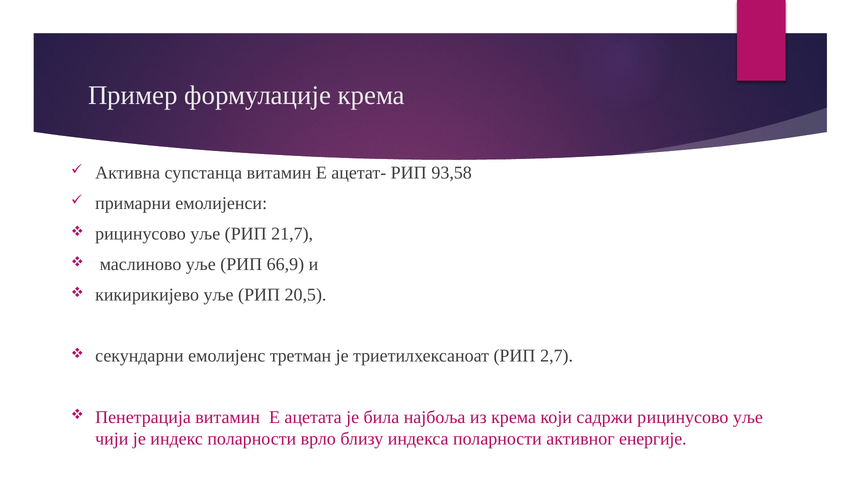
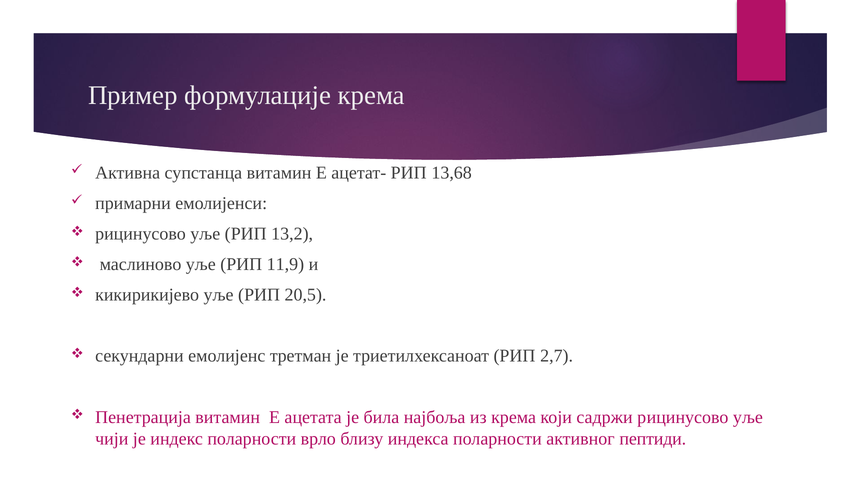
93,58: 93,58 -> 13,68 (452, 173)
21,7: 21,7 -> 13,2 (292, 234)
66,9: 66,9 -> 11,9 (285, 265)
енергије: енергије -> пептиди (653, 439)
